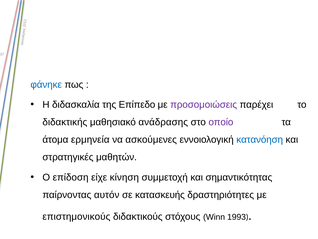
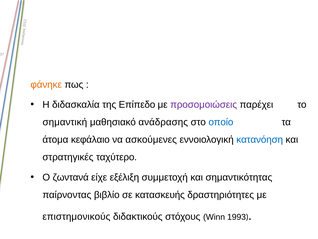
φάνηκε colour: blue -> orange (46, 85)
διδακτικής: διδακτικής -> σημαντική (65, 122)
οποίο colour: purple -> blue (221, 122)
ερμηνεία: ερμηνεία -> κεφάλαιο (90, 139)
μαθητών: μαθητών -> ταχύτερο (117, 157)
επίδοση: επίδοση -> ζωντανά (71, 177)
κίνηση: κίνηση -> εξέλιξη (124, 177)
αυτόν: αυτόν -> βιβλίο (107, 195)
